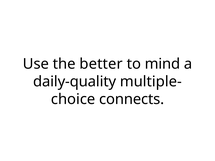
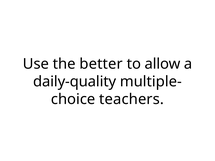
mind: mind -> allow (162, 64)
connects: connects -> teachers (132, 99)
